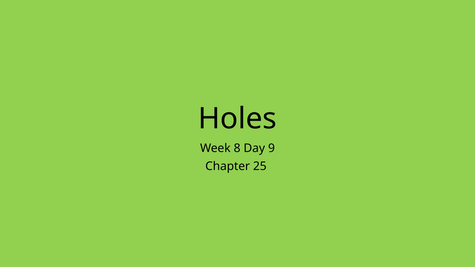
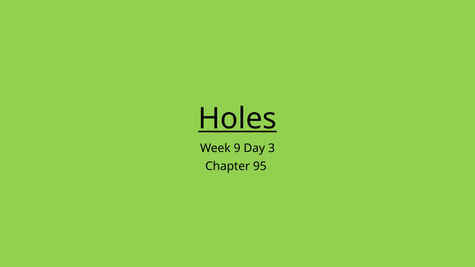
Holes underline: none -> present (237, 119)
8: 8 -> 9 (237, 148)
9: 9 -> 3 (271, 148)
25: 25 -> 95 (260, 166)
